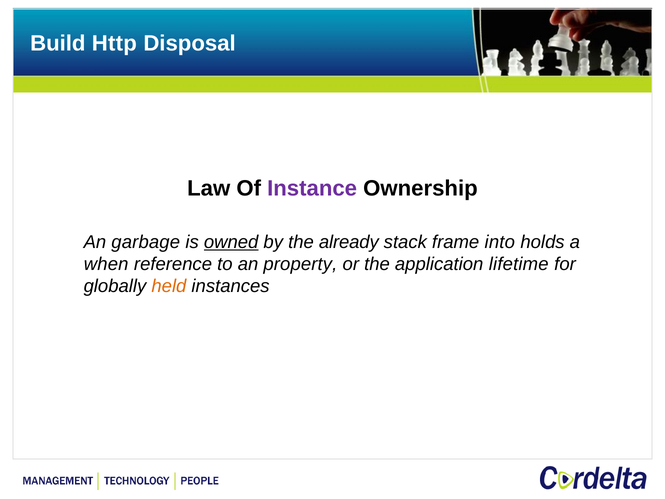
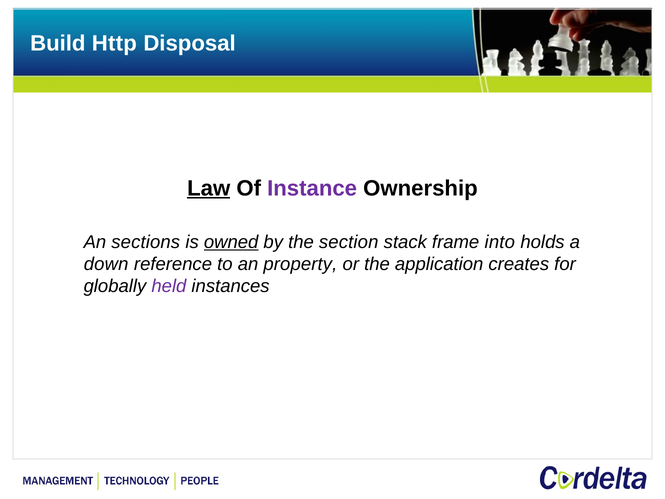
Law underline: none -> present (209, 188)
garbage: garbage -> sections (146, 242)
already: already -> section (349, 242)
when: when -> down (106, 264)
lifetime: lifetime -> creates (519, 264)
held colour: orange -> purple (169, 286)
